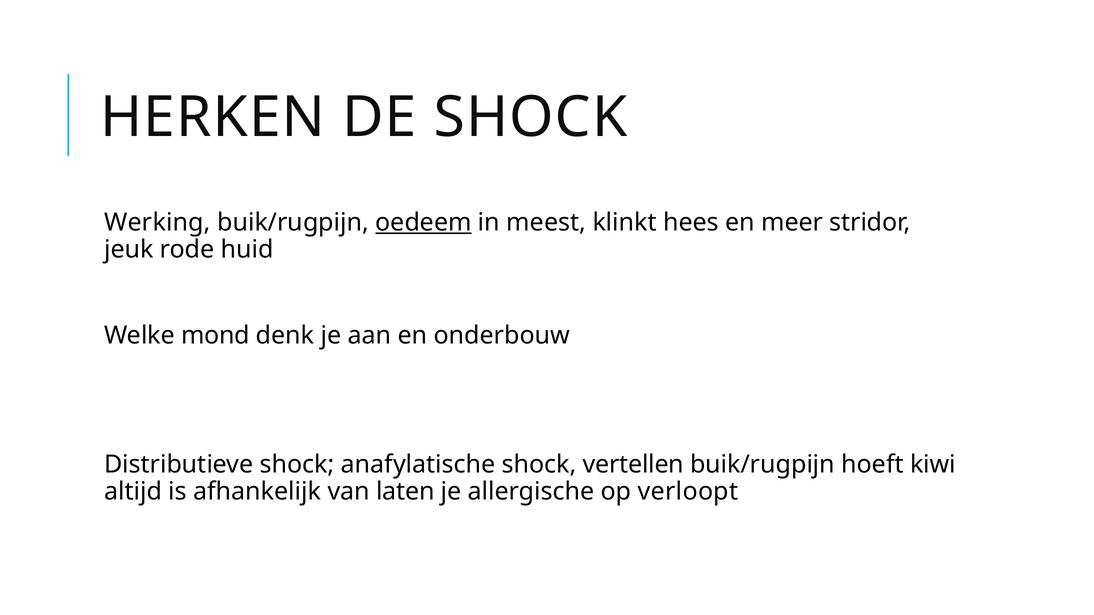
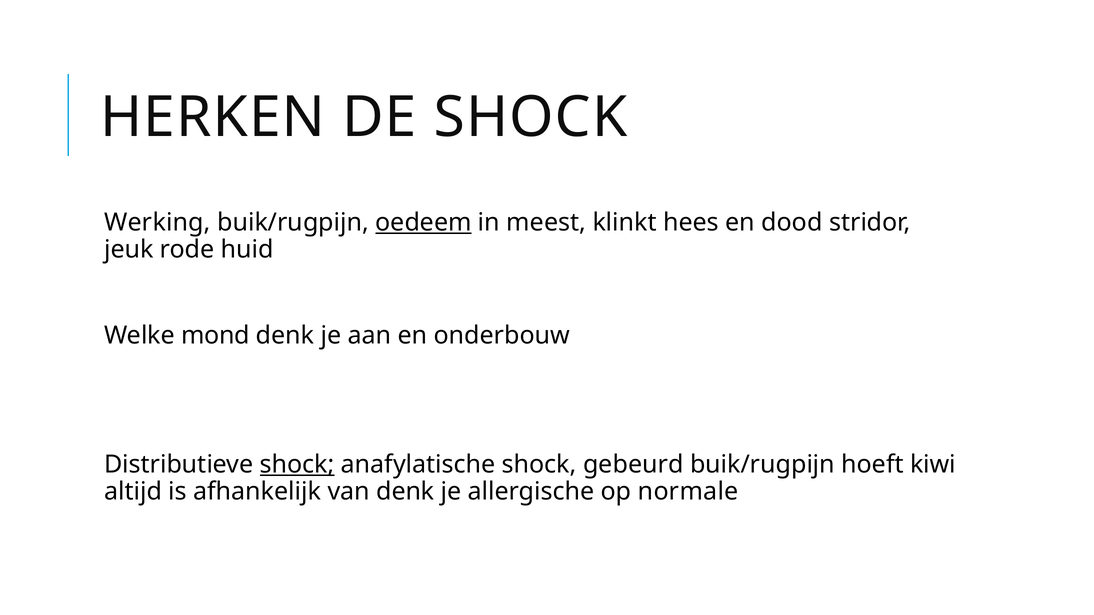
meer: meer -> dood (792, 223)
shock underline: none -> present (297, 465)
vertellen: vertellen -> gebeurd (633, 465)
van laten: laten -> denk (405, 492)
verloopt: verloopt -> normale (688, 492)
